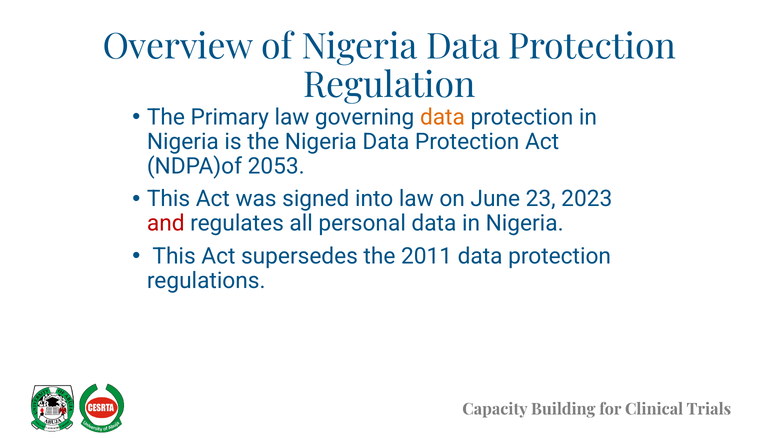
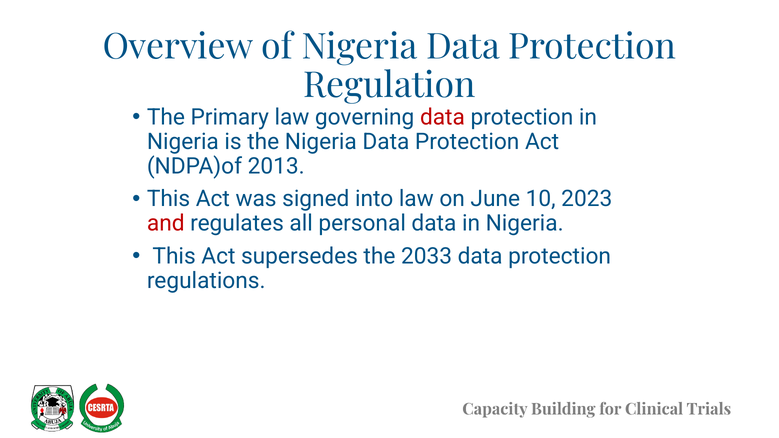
data colour: orange -> red (442, 117)
2053: 2053 -> 2013 (276, 166)
23: 23 -> 10 (541, 199)
2011: 2011 -> 2033 (427, 256)
